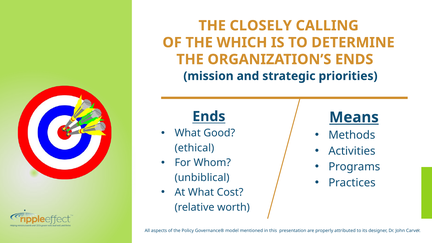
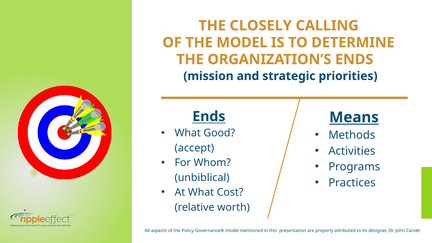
THE WHICH: WHICH -> MODEL (242, 43)
ethical: ethical -> accept (194, 148)
